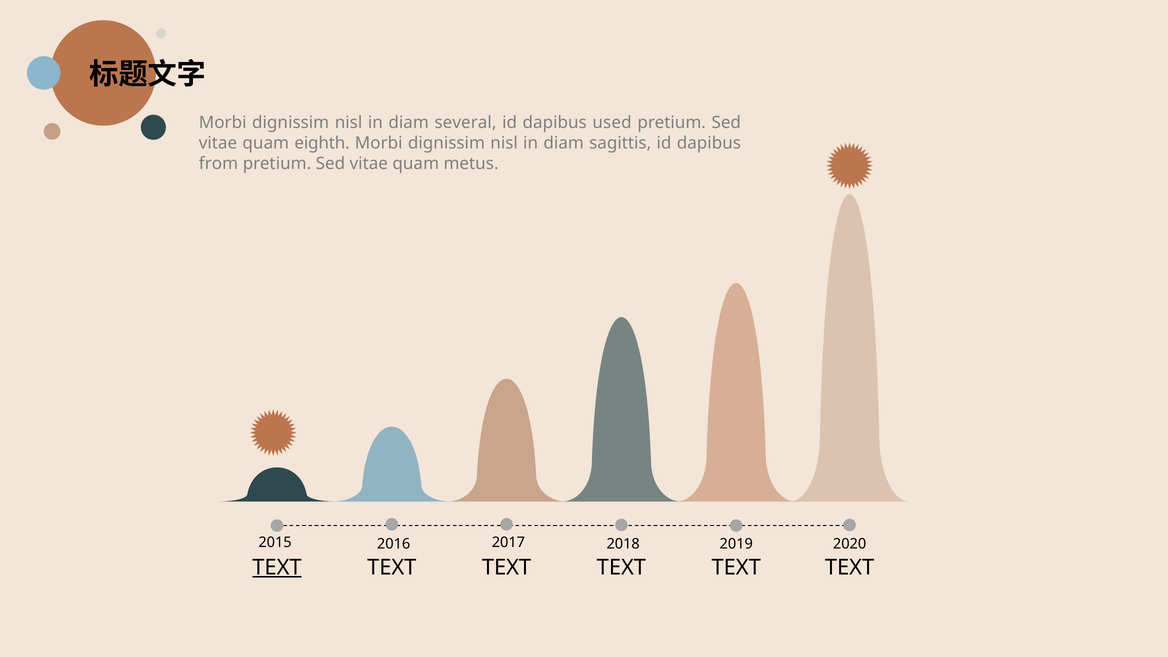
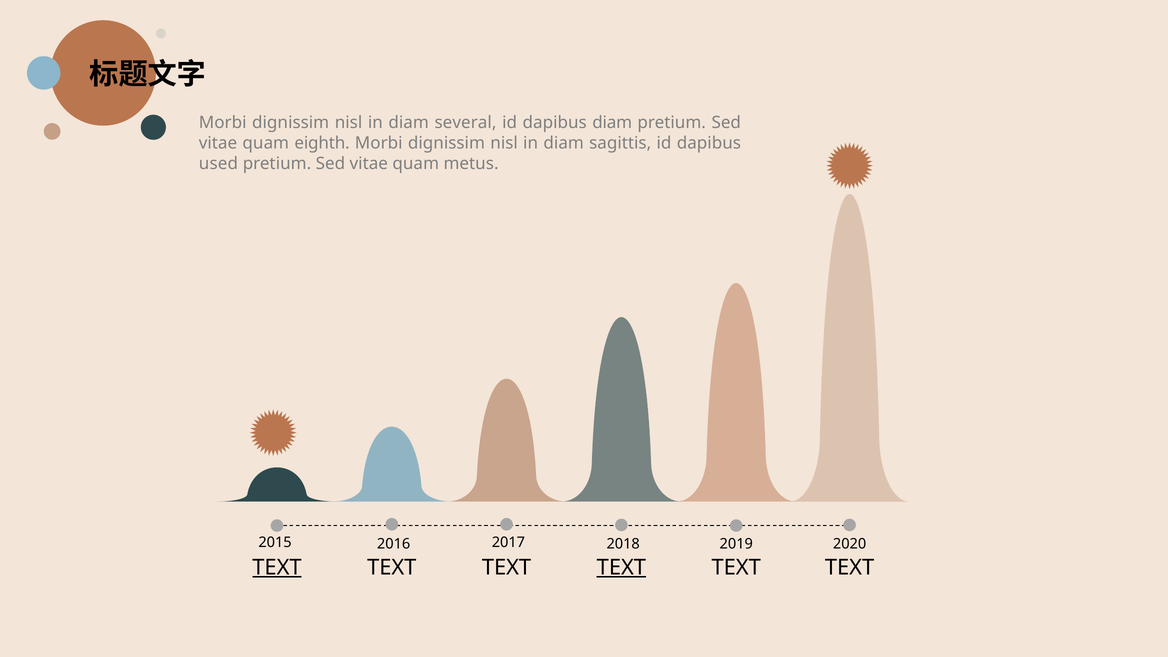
dapibus used: used -> diam (612, 123)
from: from -> used (218, 164)
TEXT underline: none -> present (621, 567)
